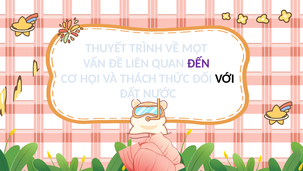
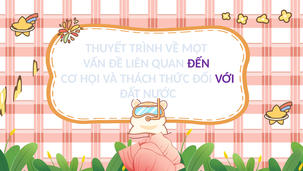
VỚI colour: black -> purple (225, 78)
